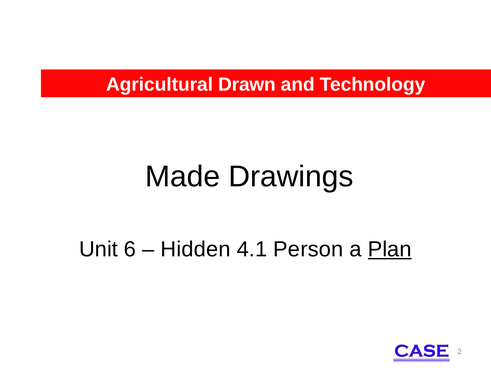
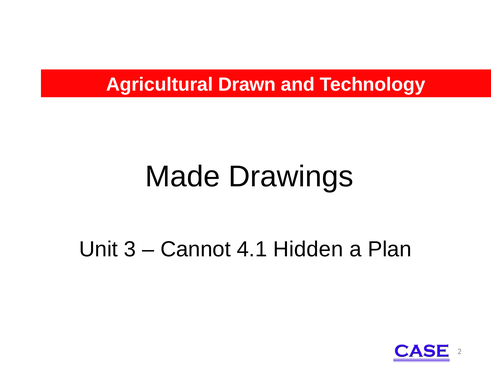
6: 6 -> 3 (130, 249)
Hidden: Hidden -> Cannot (196, 249)
Person: Person -> Hidden (308, 249)
Plan underline: present -> none (390, 249)
